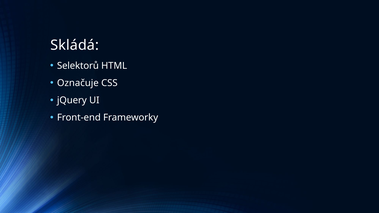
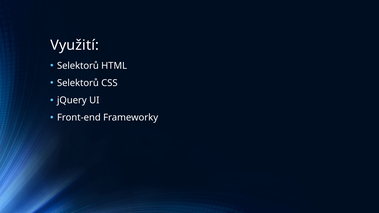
Skládá: Skládá -> Využití (75, 45)
Označuje: Označuje -> Selektorů (78, 83)
